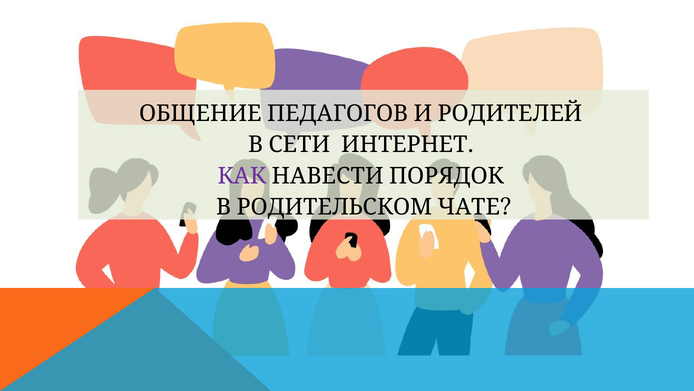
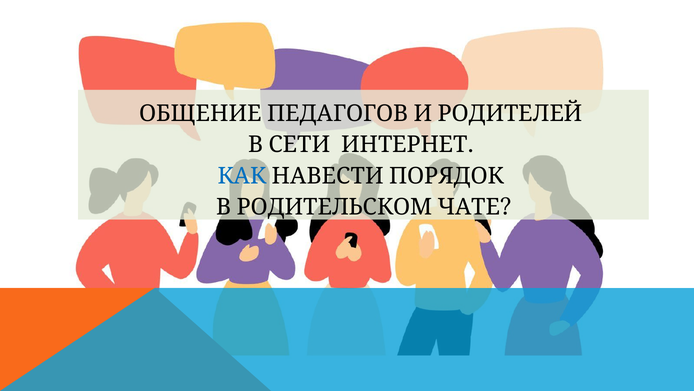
КАК colour: purple -> blue (242, 176)
